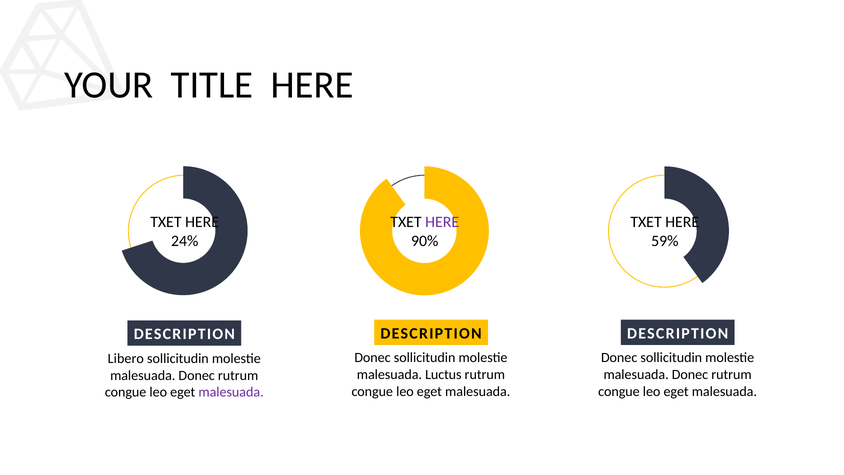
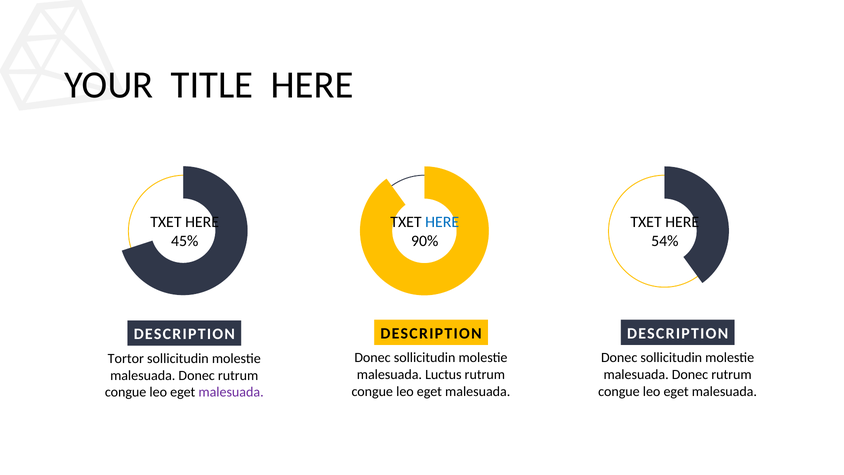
HERE colour: purple -> blue (442, 222)
24%: 24% -> 45% (185, 241)
59%: 59% -> 54% (665, 241)
Libero: Libero -> Tortor (126, 358)
